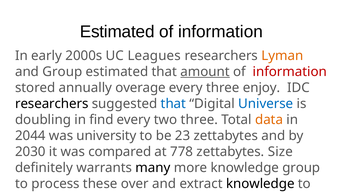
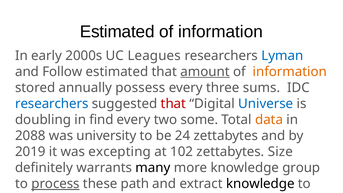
Lyman colour: orange -> blue (282, 56)
and Group: Group -> Follow (62, 72)
information colour: red -> orange (290, 72)
overage: overage -> possess (140, 88)
enjoy: enjoy -> sums (262, 88)
researchers colour: black -> blue (52, 104)
that colour: blue -> red (173, 104)
two three: three -> some (199, 120)
2044: 2044 -> 2088 (30, 136)
23: 23 -> 24 (183, 136)
2030: 2030 -> 2019 (30, 152)
compared: compared -> excepting (120, 152)
778: 778 -> 102 (182, 152)
process underline: none -> present (55, 184)
over: over -> path (135, 184)
